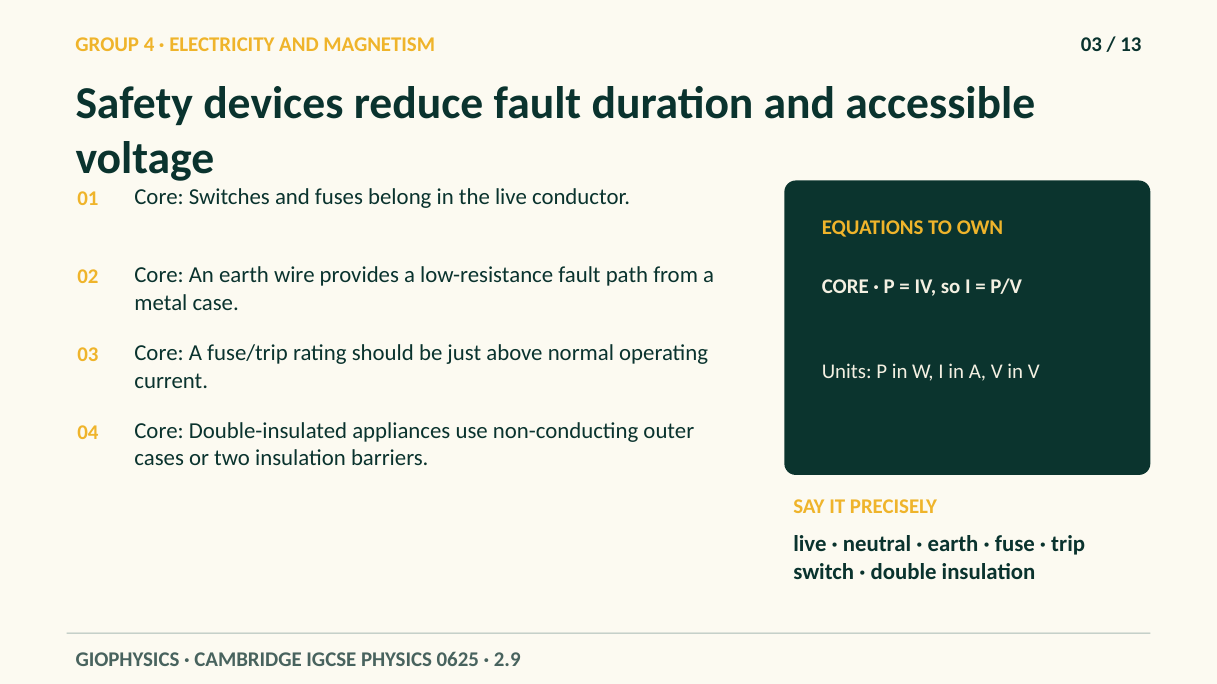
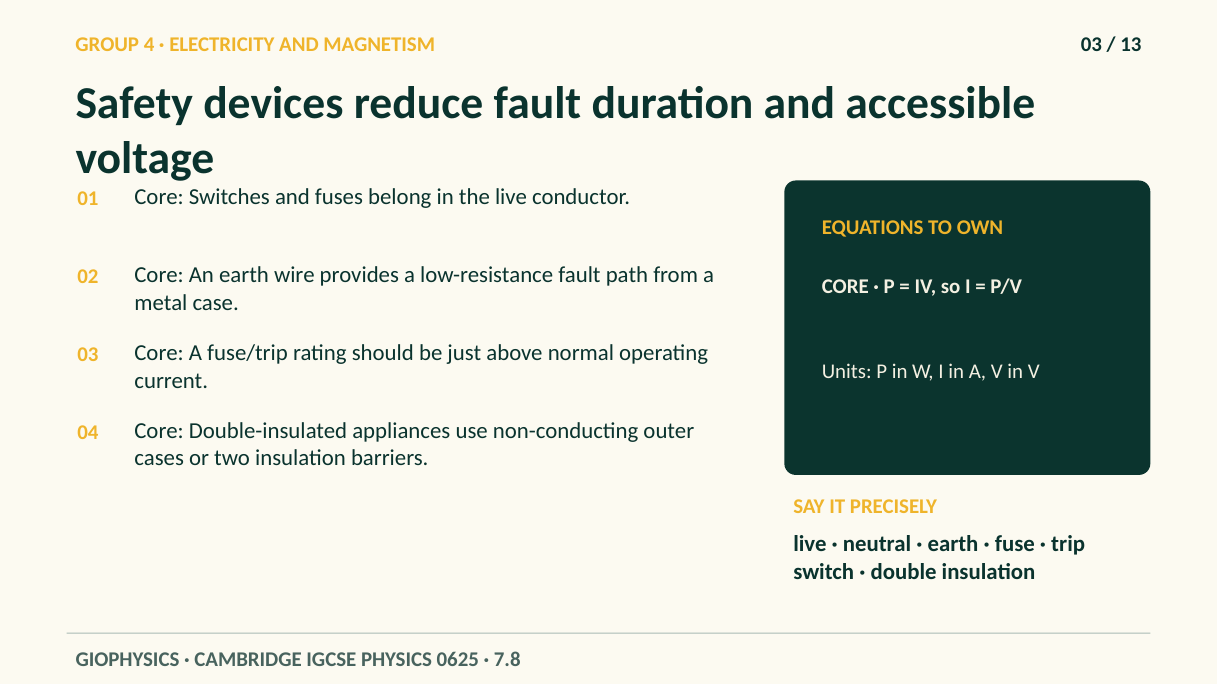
2.9: 2.9 -> 7.8 (507, 660)
